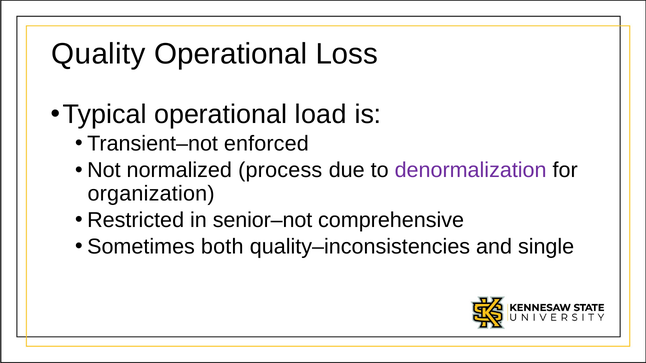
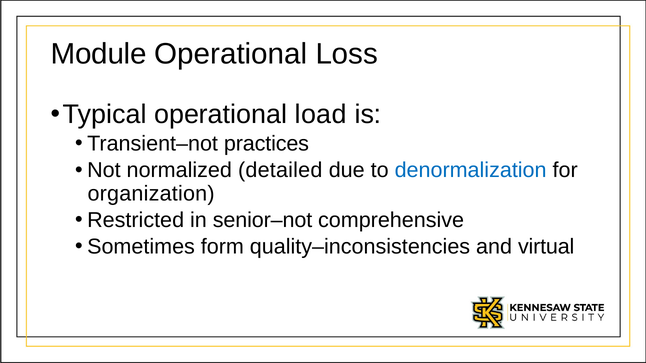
Quality: Quality -> Module (99, 54)
enforced: enforced -> practices (267, 144)
process: process -> detailed (280, 170)
denormalization colour: purple -> blue (471, 170)
both: both -> form (222, 247)
single: single -> virtual (546, 247)
